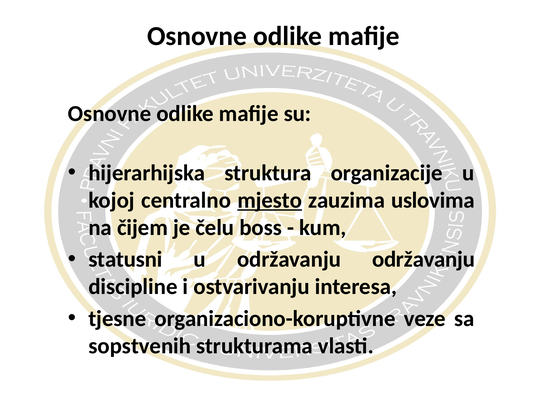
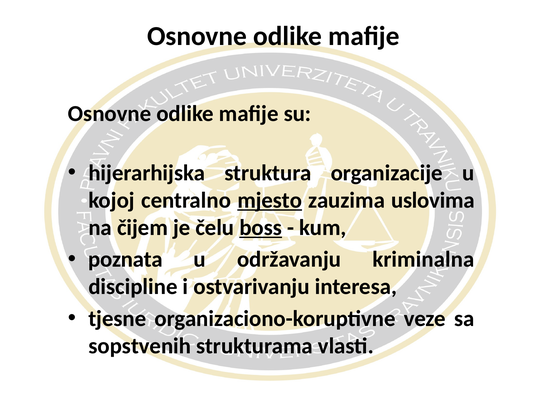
boss underline: none -> present (261, 228)
statusni: statusni -> poznata (125, 260)
održavanju održavanju: održavanju -> kriminalna (423, 260)
